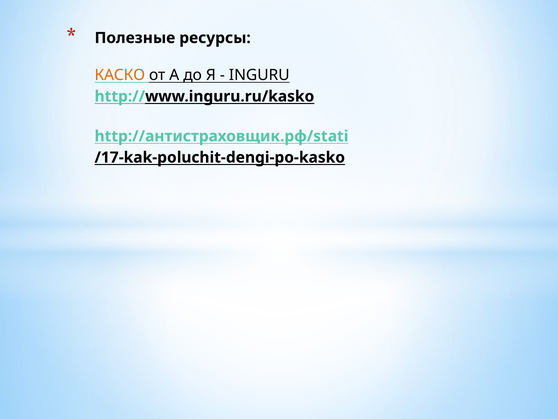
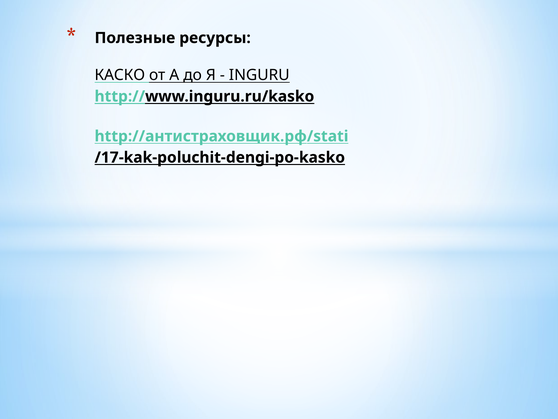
КАСКО colour: orange -> black (120, 75)
